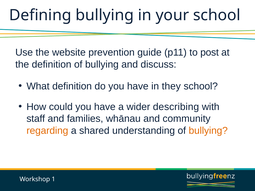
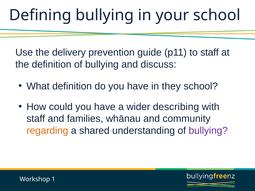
website: website -> delivery (69, 53)
to post: post -> staff (210, 53)
bullying colour: orange -> purple (208, 131)
